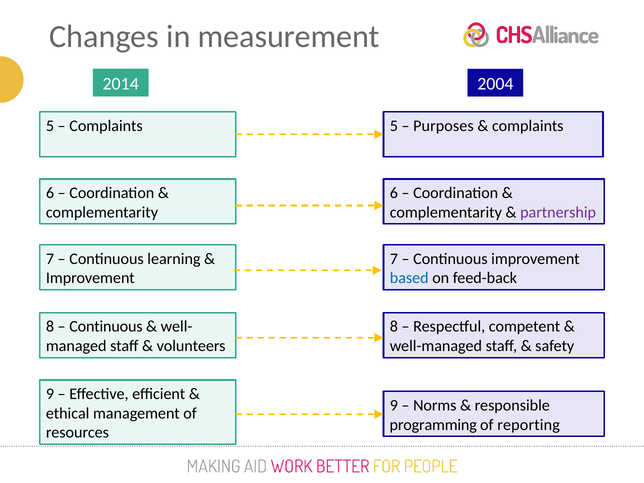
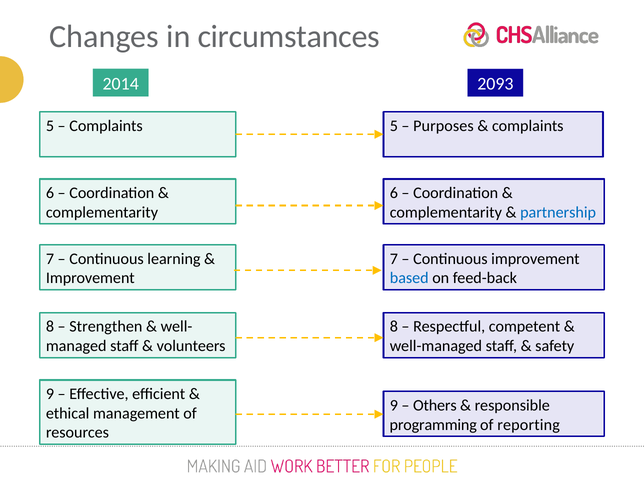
measurement: measurement -> circumstances (289, 37)
2004: 2004 -> 2093 (495, 84)
partnership colour: purple -> blue (558, 212)
Continuous: Continuous -> Strengthen (106, 327)
Norms: Norms -> Others (435, 405)
